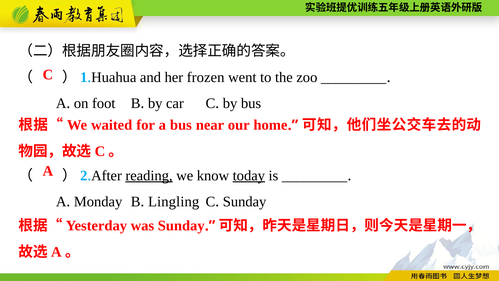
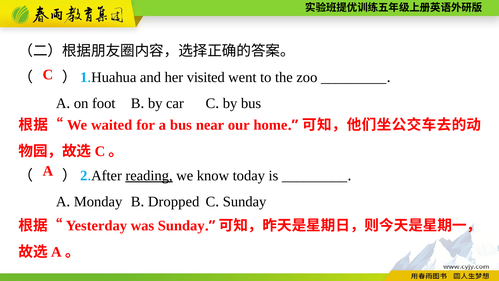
frozen: frozen -> visited (206, 77)
today underline: present -> none (249, 175)
Lingling: Lingling -> Dropped (174, 202)
